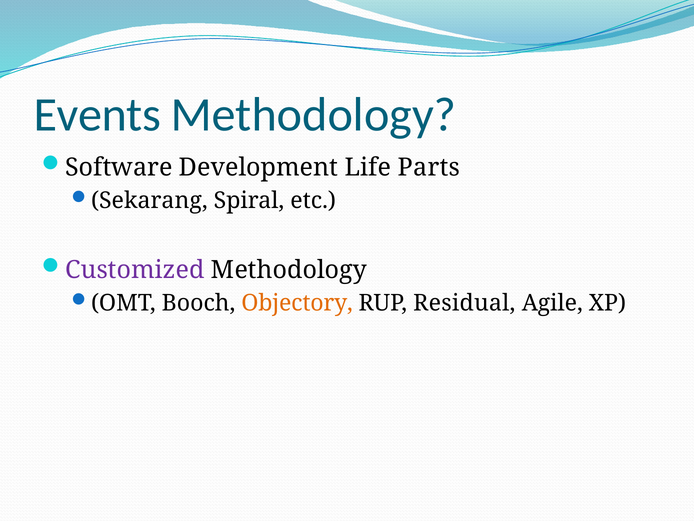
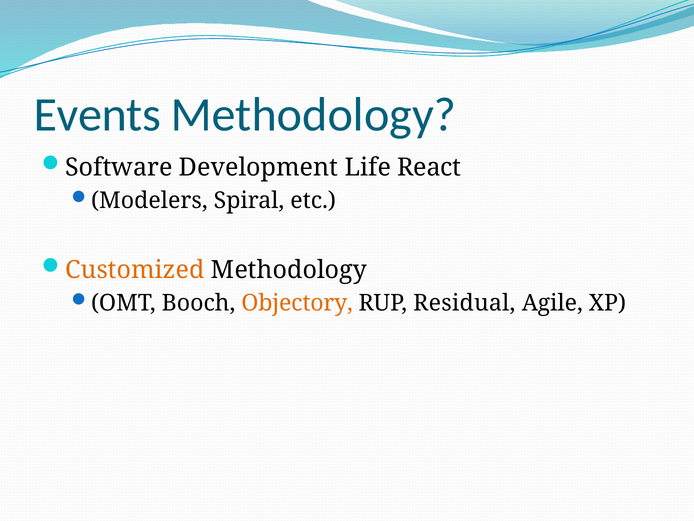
Parts: Parts -> React (429, 167)
Sekarang: Sekarang -> Modelers (149, 200)
Customized colour: purple -> orange (135, 270)
